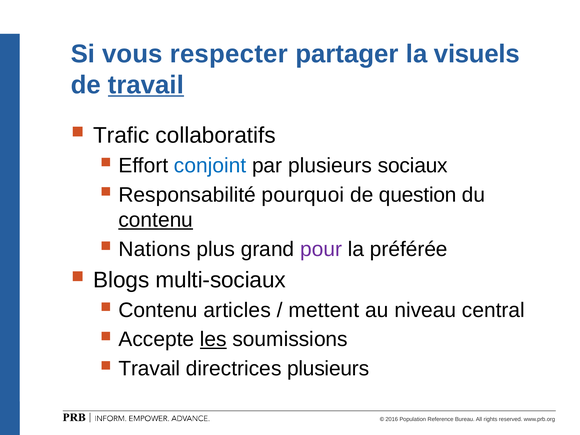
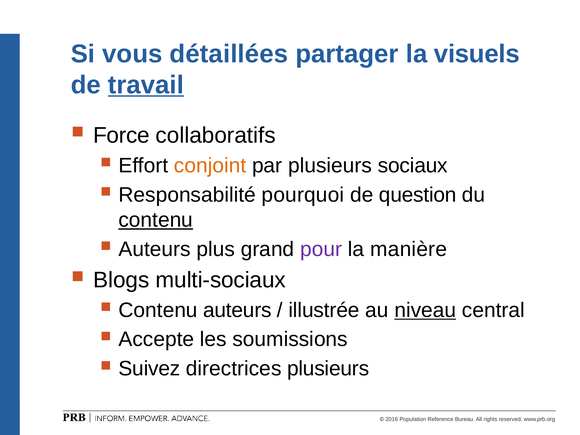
respecter: respecter -> détaillées (229, 54)
Trafic: Trafic -> Force (121, 135)
conjoint colour: blue -> orange (210, 166)
Nations: Nations -> Auteurs (155, 249)
préférée: préférée -> manière (409, 249)
Contenu articles: articles -> auteurs (237, 310)
mettent: mettent -> illustrée (324, 310)
niveau underline: none -> present (425, 310)
les underline: present -> none (213, 339)
Travail: Travail -> Suivez (149, 369)
